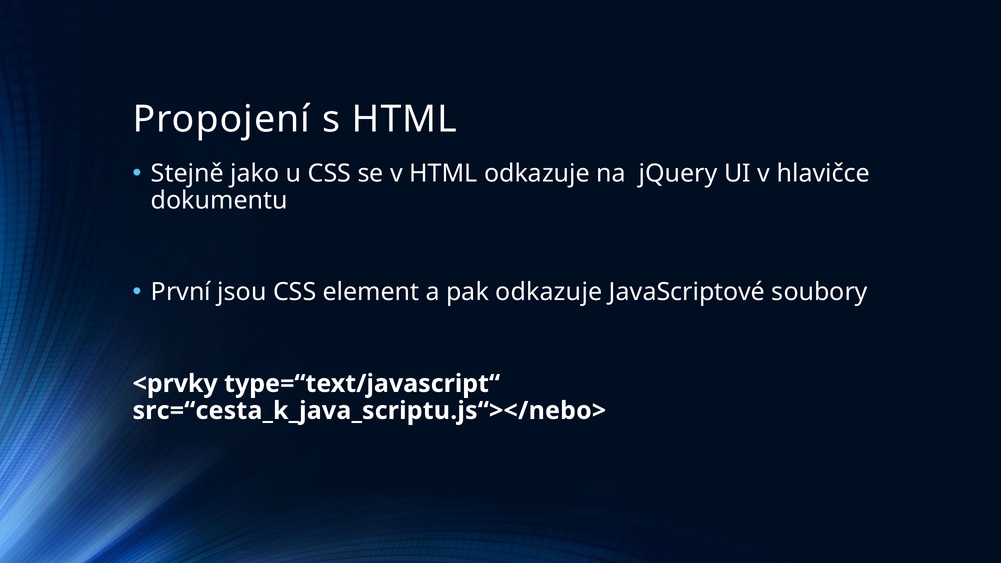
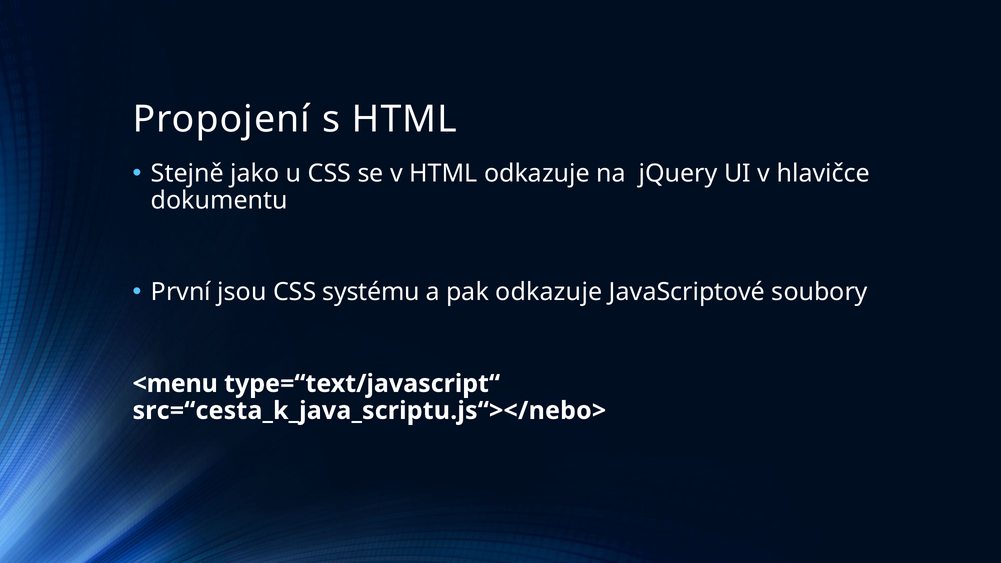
element: element -> systému (371, 292)
<prvky: <prvky -> <menu (175, 384)
